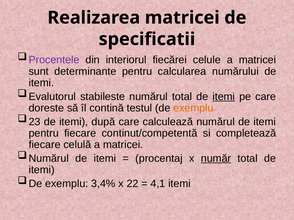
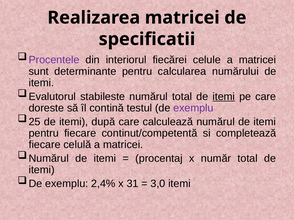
exemplu colour: orange -> purple (193, 108)
23: 23 -> 25 (35, 122)
număr underline: present -> none (216, 159)
3,4%: 3,4% -> 2,4% (103, 184)
22: 22 -> 31 (133, 184)
4,1: 4,1 -> 3,0 (158, 184)
